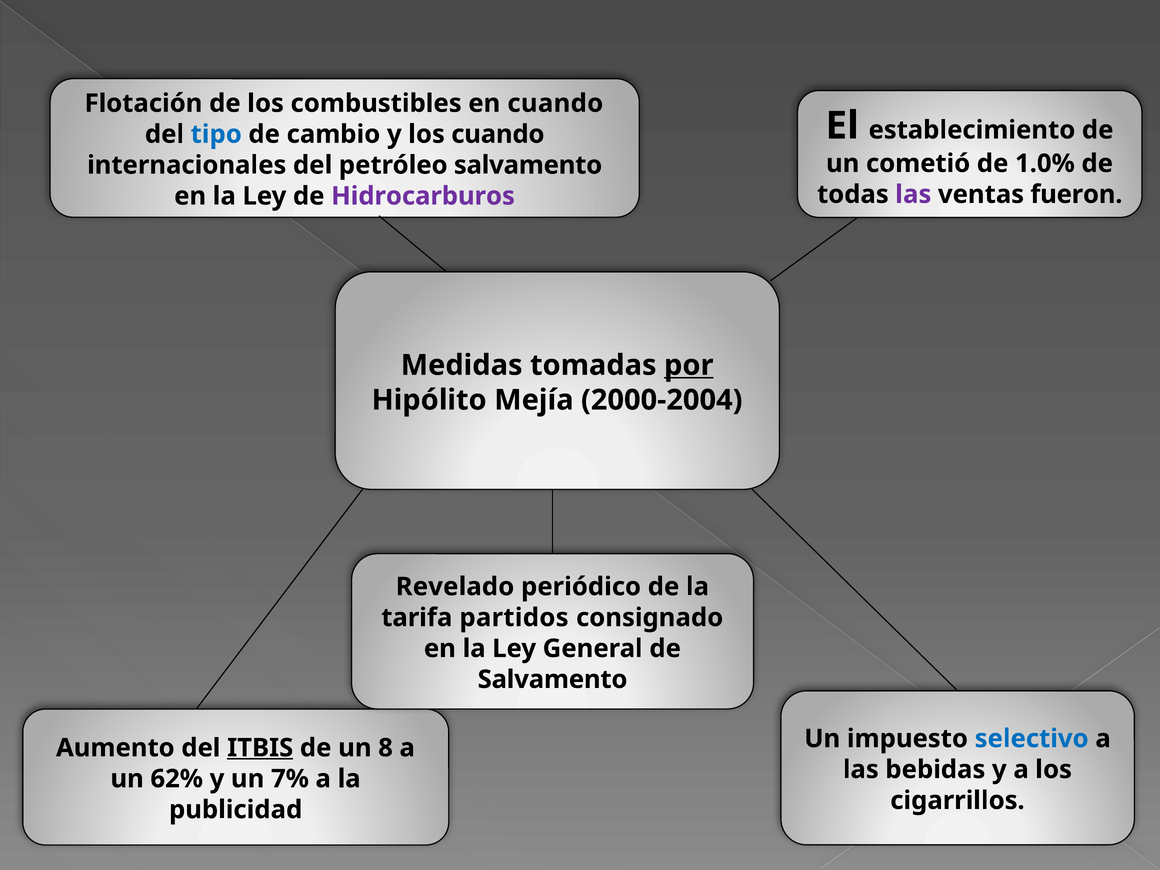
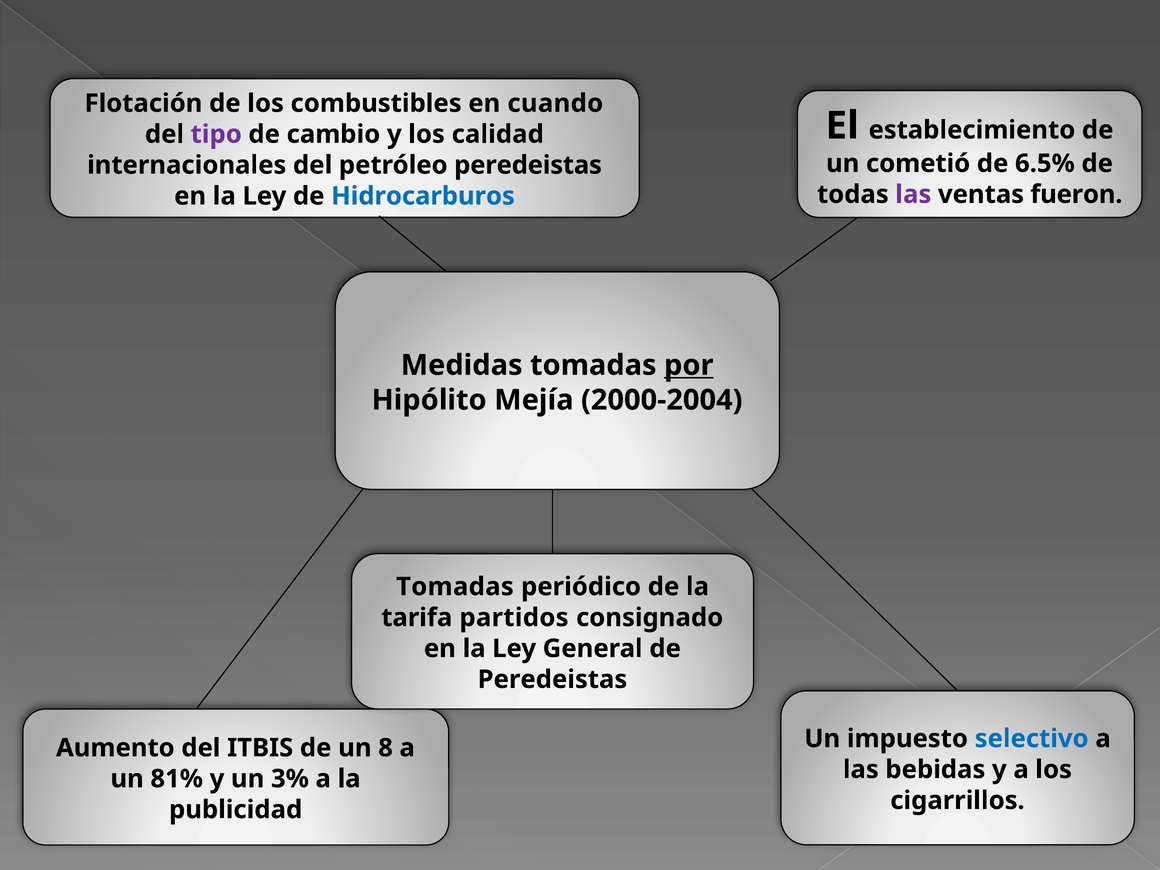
tipo colour: blue -> purple (216, 134)
los cuando: cuando -> calidad (498, 134)
1.0%: 1.0% -> 6.5% (1045, 163)
petróleo salvamento: salvamento -> peredeistas (528, 165)
Hidrocarburos colour: purple -> blue (423, 196)
Revelado: Revelado -> Tomadas (455, 587)
Salvamento: Salvamento -> Peredeistas (552, 679)
ITBIS underline: present -> none (260, 748)
62%: 62% -> 81% (177, 779)
7%: 7% -> 3% (290, 779)
